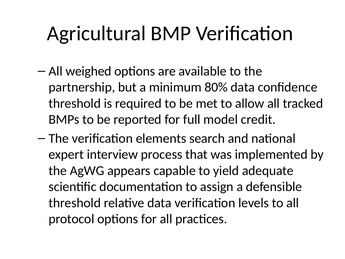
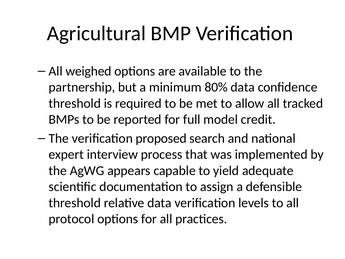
elements: elements -> proposed (161, 138)
